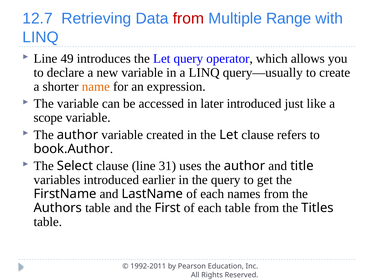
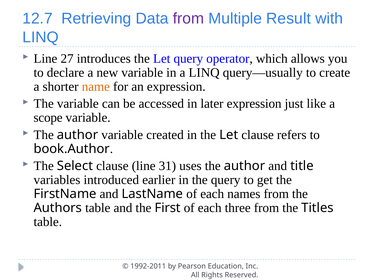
from colour: red -> purple (189, 18)
Range: Range -> Result (289, 18)
49: 49 -> 27 (67, 59)
later introduced: introduced -> expression (254, 104)
each table: table -> three (238, 208)
